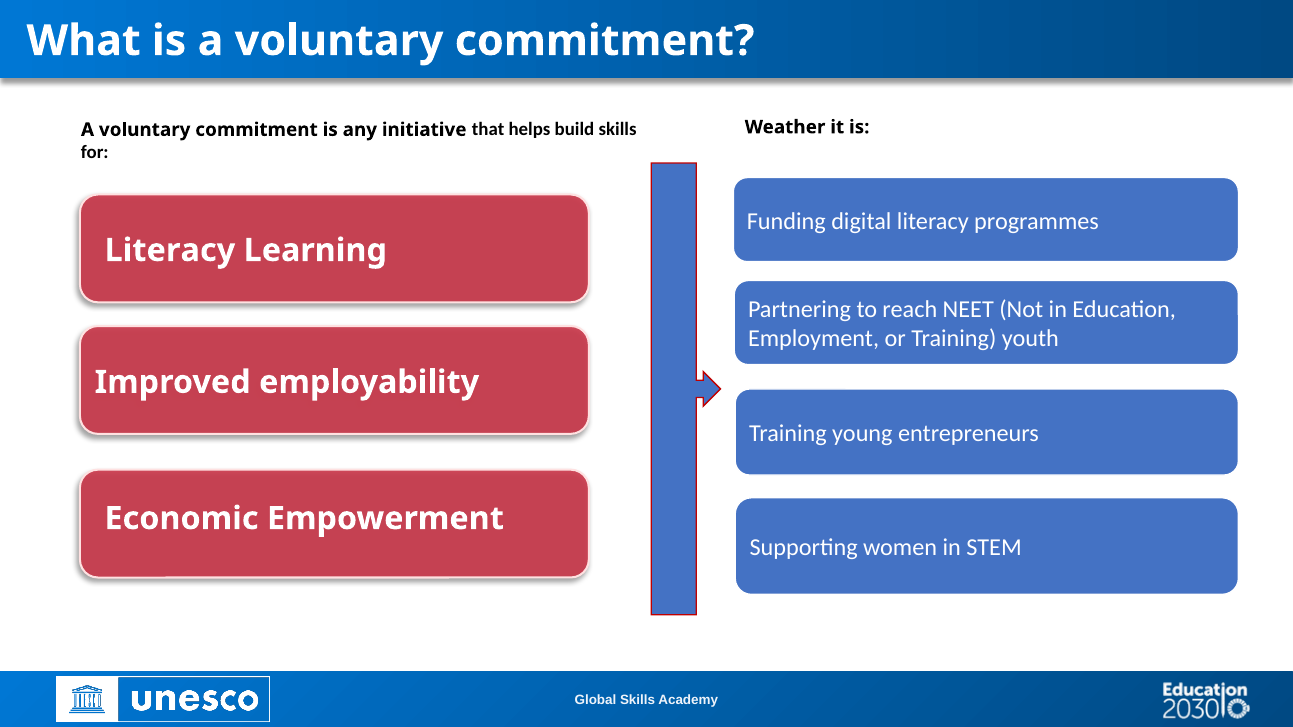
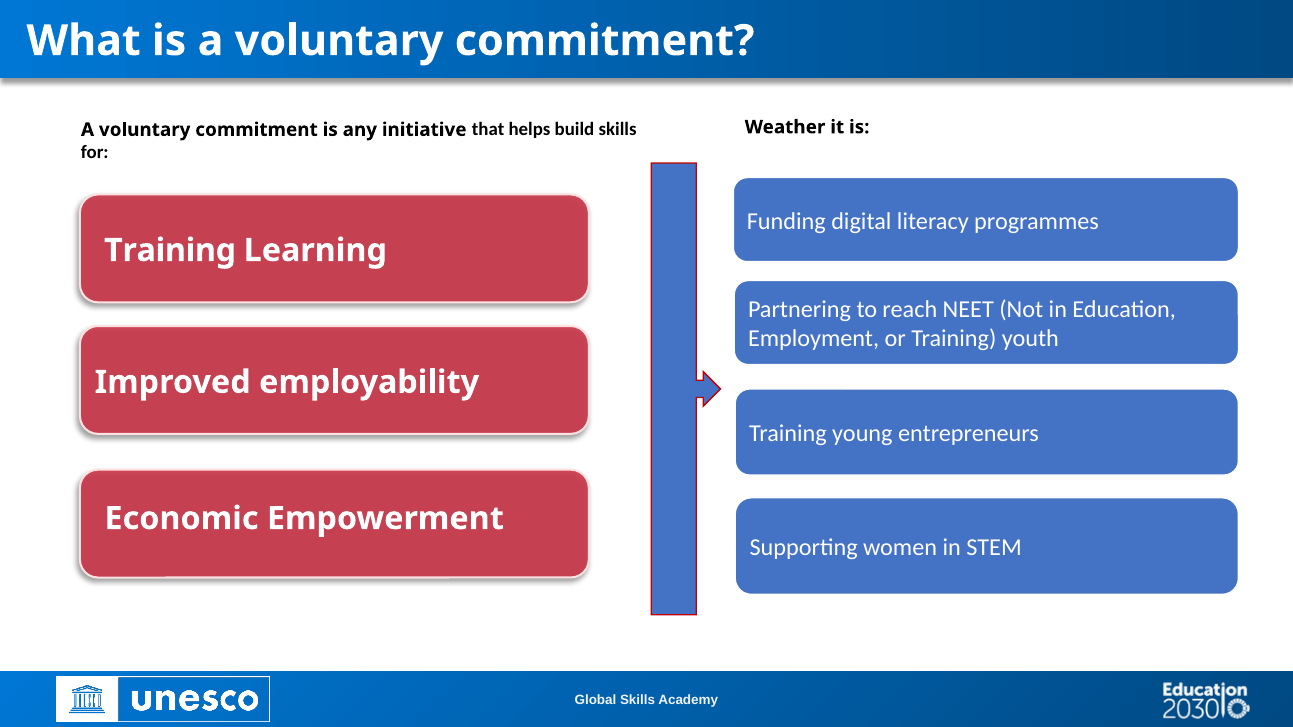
Literacy: Literacy -> Training (170, 250)
